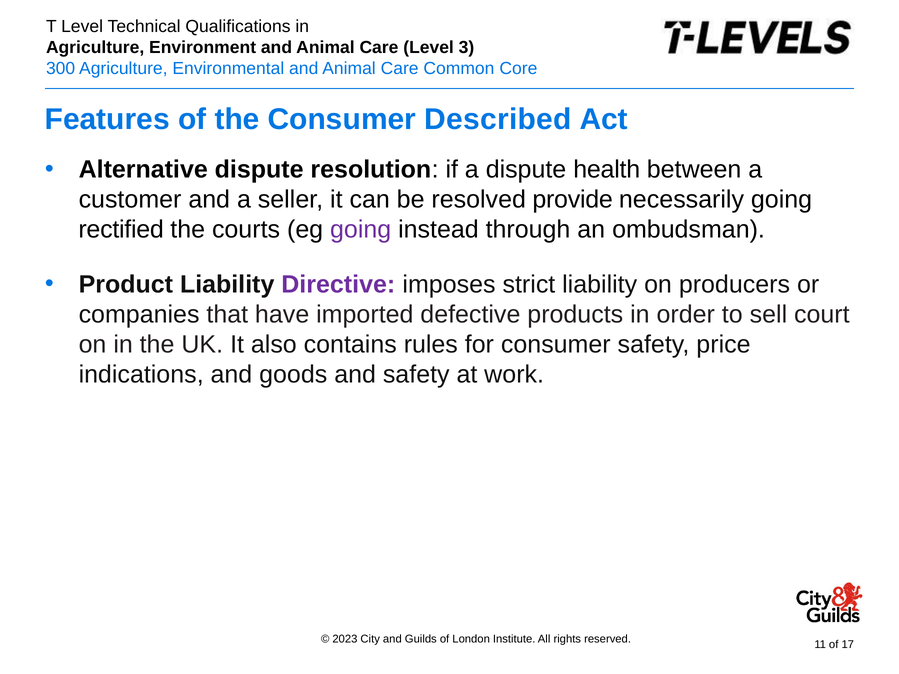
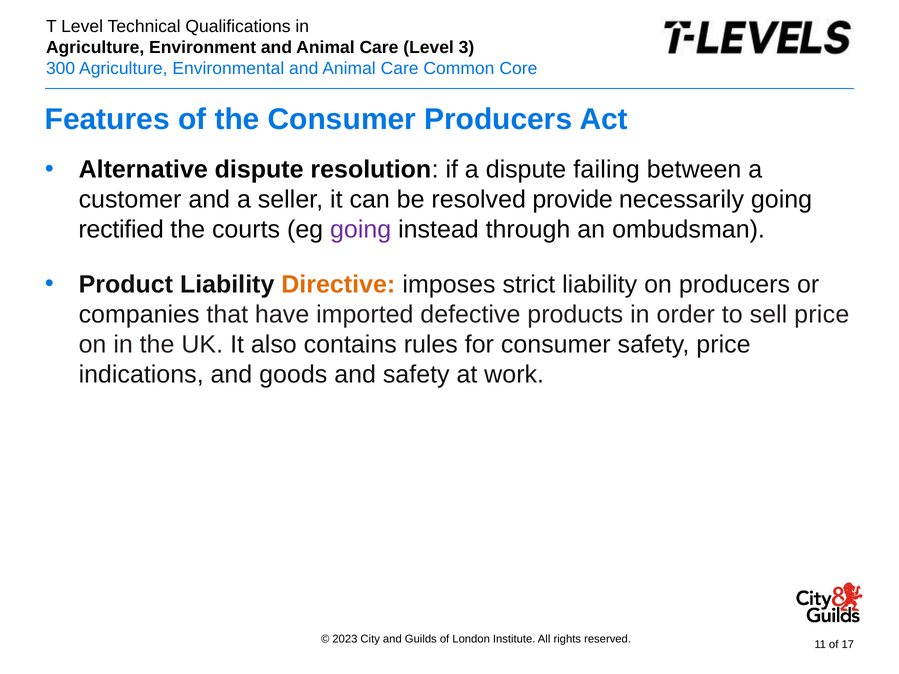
Consumer Described: Described -> Producers (498, 119)
health: health -> failing (607, 170)
Directive colour: purple -> orange (338, 285)
sell court: court -> price (822, 315)
